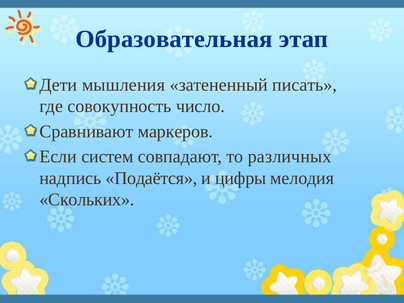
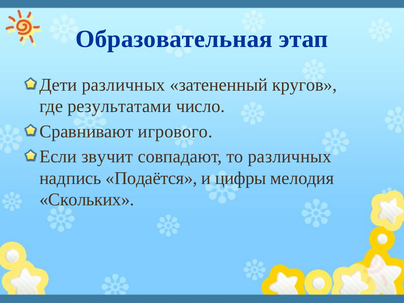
Дети мышления: мышления -> различных (123, 85)
писать: писать -> кругов (305, 85)
совокупность: совокупность -> результатами (119, 106)
маркеров: маркеров -> игрового (175, 131)
систем: систем -> звучит (107, 157)
